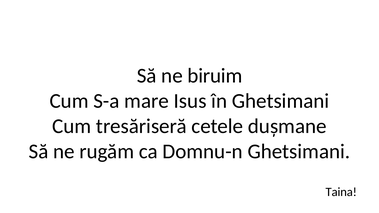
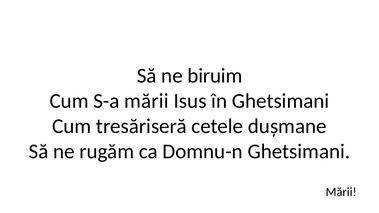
S-a mare: mare -> mării (146, 101)
Taina: Taina -> Mării (341, 192)
